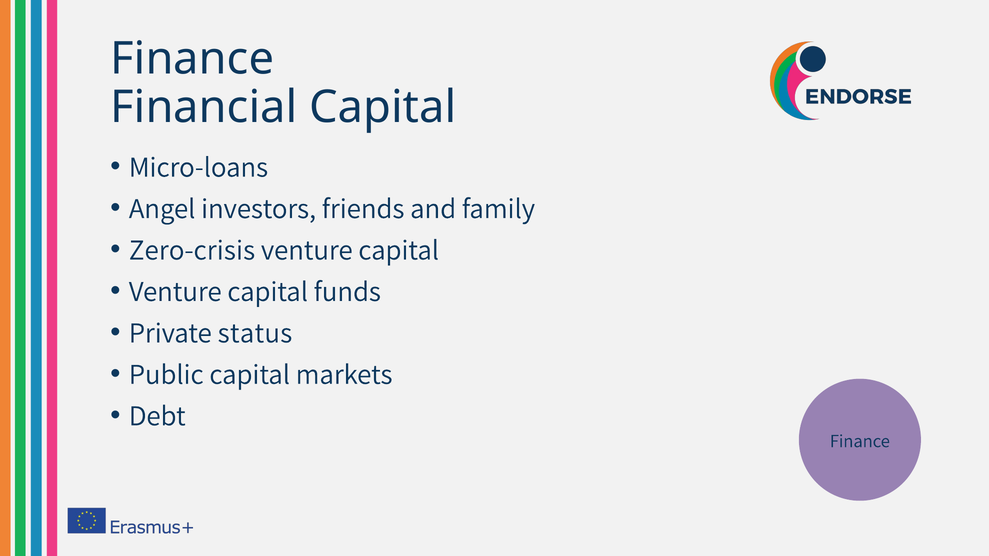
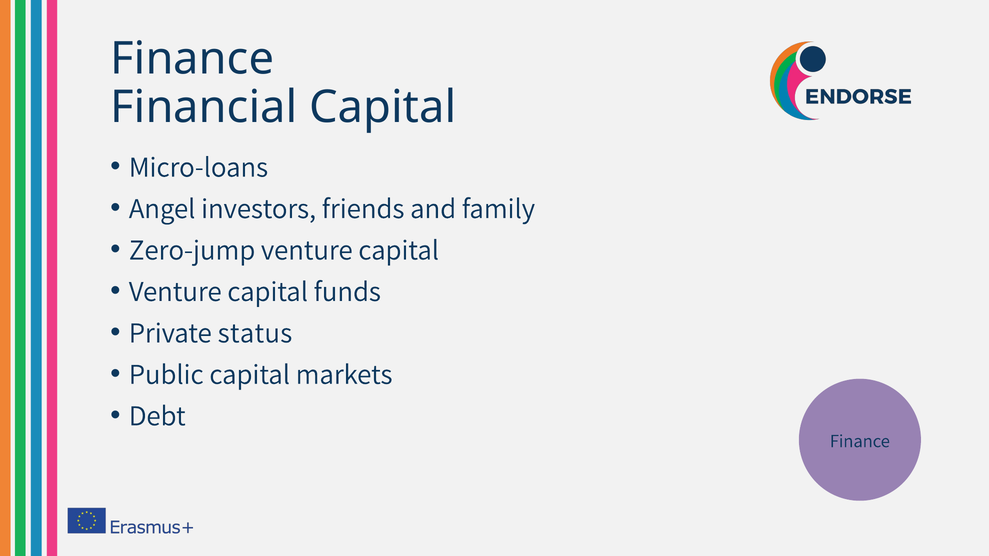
Zero-crisis: Zero-crisis -> Zero-jump (192, 250)
